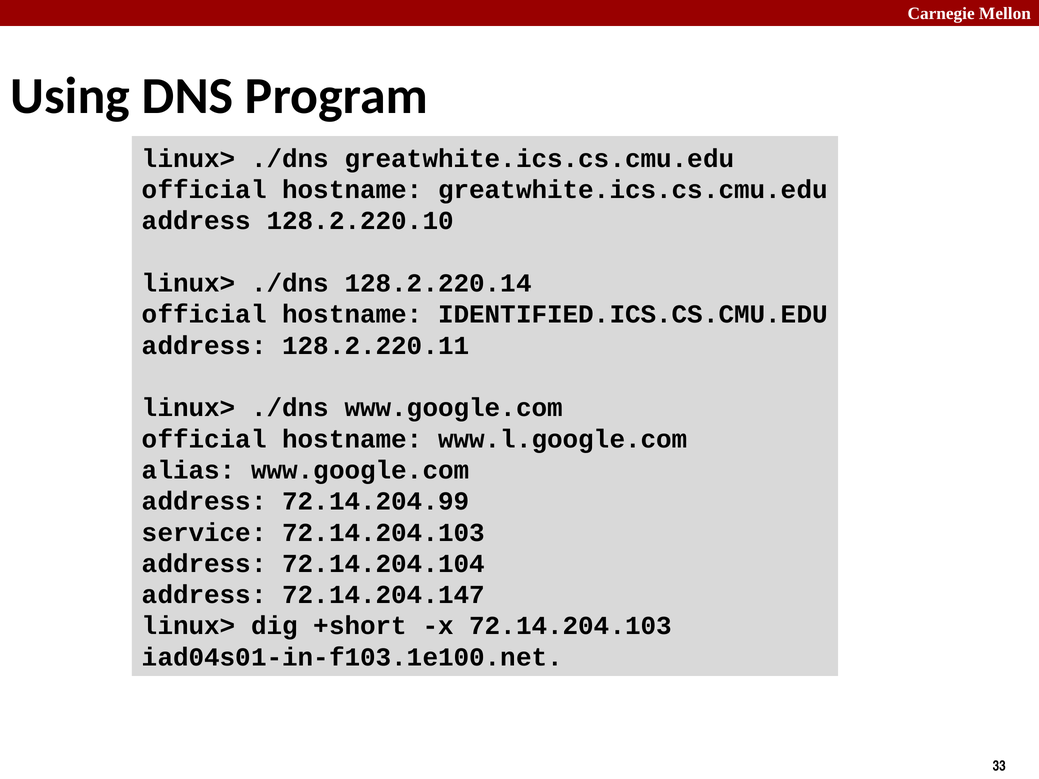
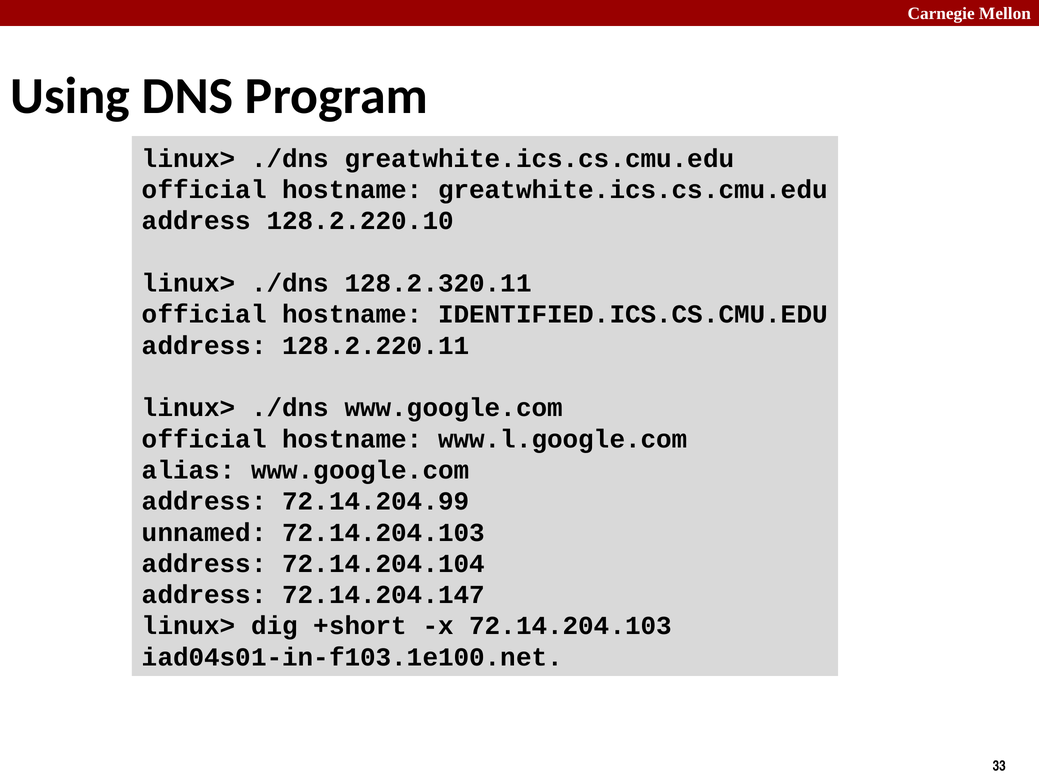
128.2.220.14: 128.2.220.14 -> 128.2.320.11 (438, 283)
service: service -> unnamed (204, 533)
